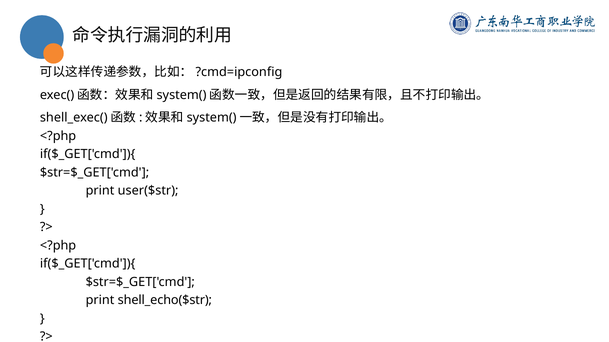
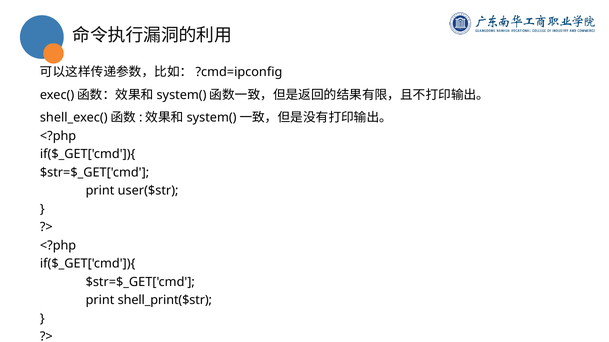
shell_echo($str: shell_echo($str -> shell_print($str (165, 301)
